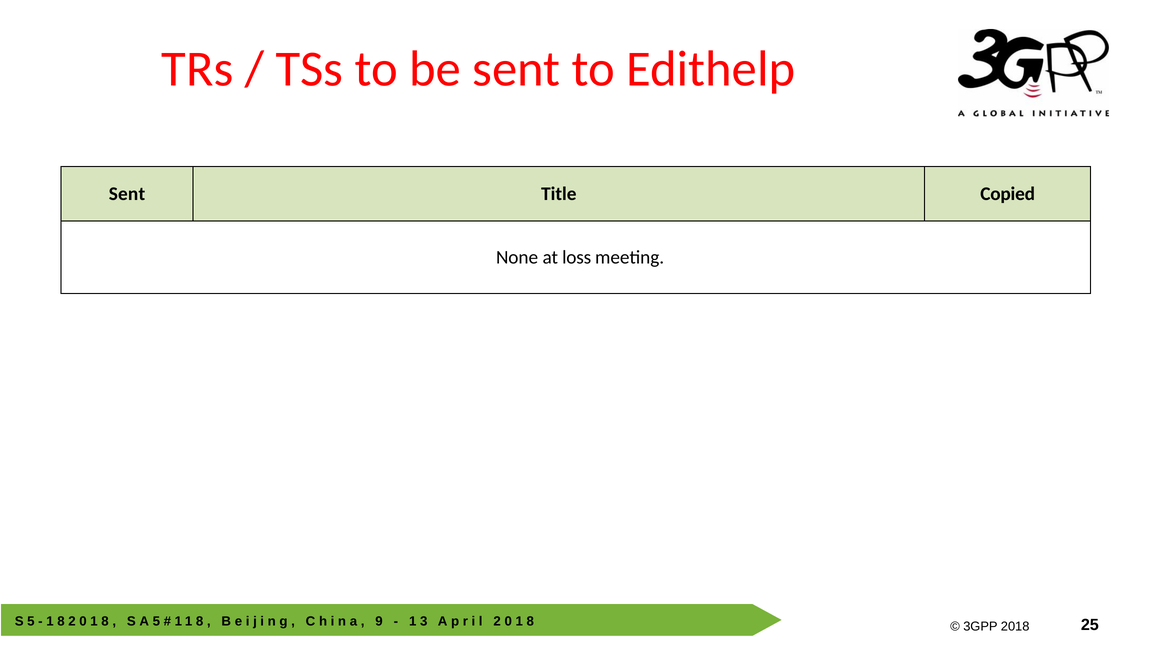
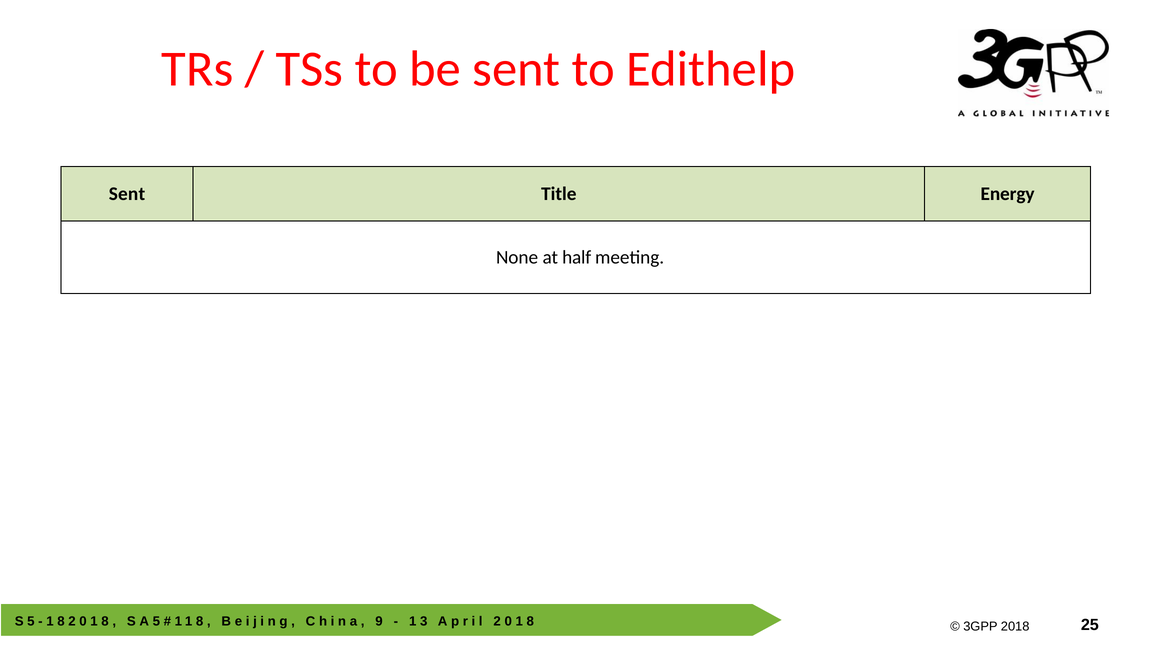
Copied: Copied -> Energy (1008, 194)
loss: loss -> half (577, 257)
